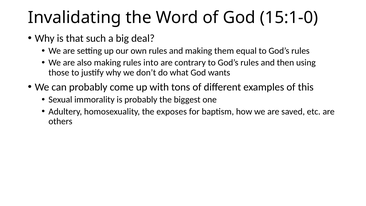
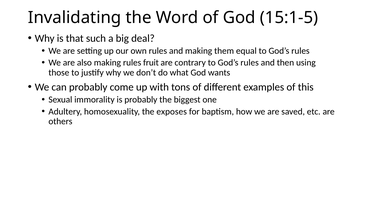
15:1-0: 15:1-0 -> 15:1-5 (289, 18)
into: into -> fruit (151, 63)
